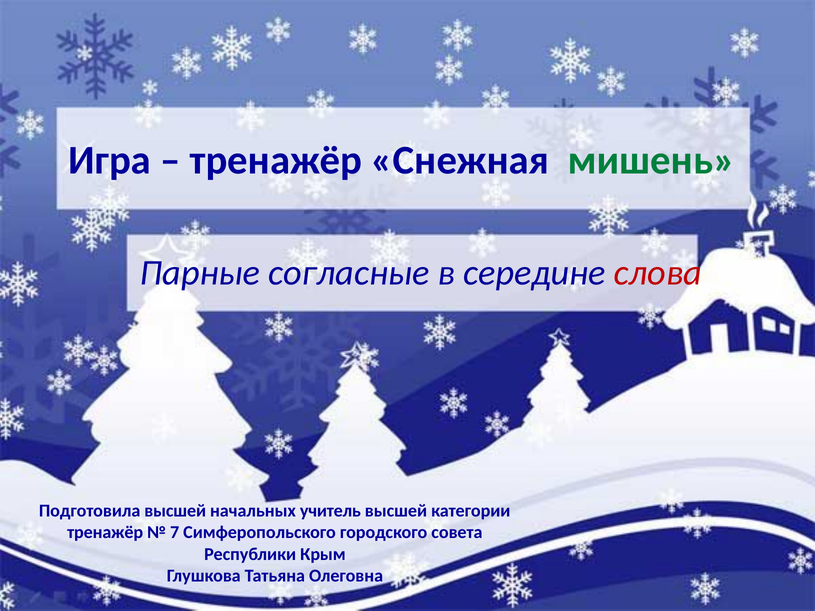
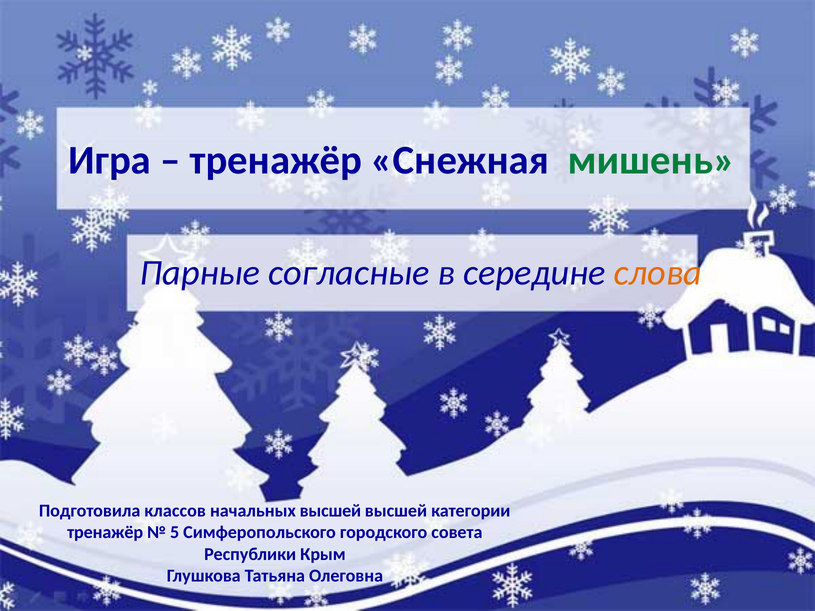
слова colour: red -> orange (658, 273)
Подготовила высшей: высшей -> классов (175, 511)
начальных учитель: учитель -> высшей (330, 511)
7: 7 -> 5 (175, 533)
